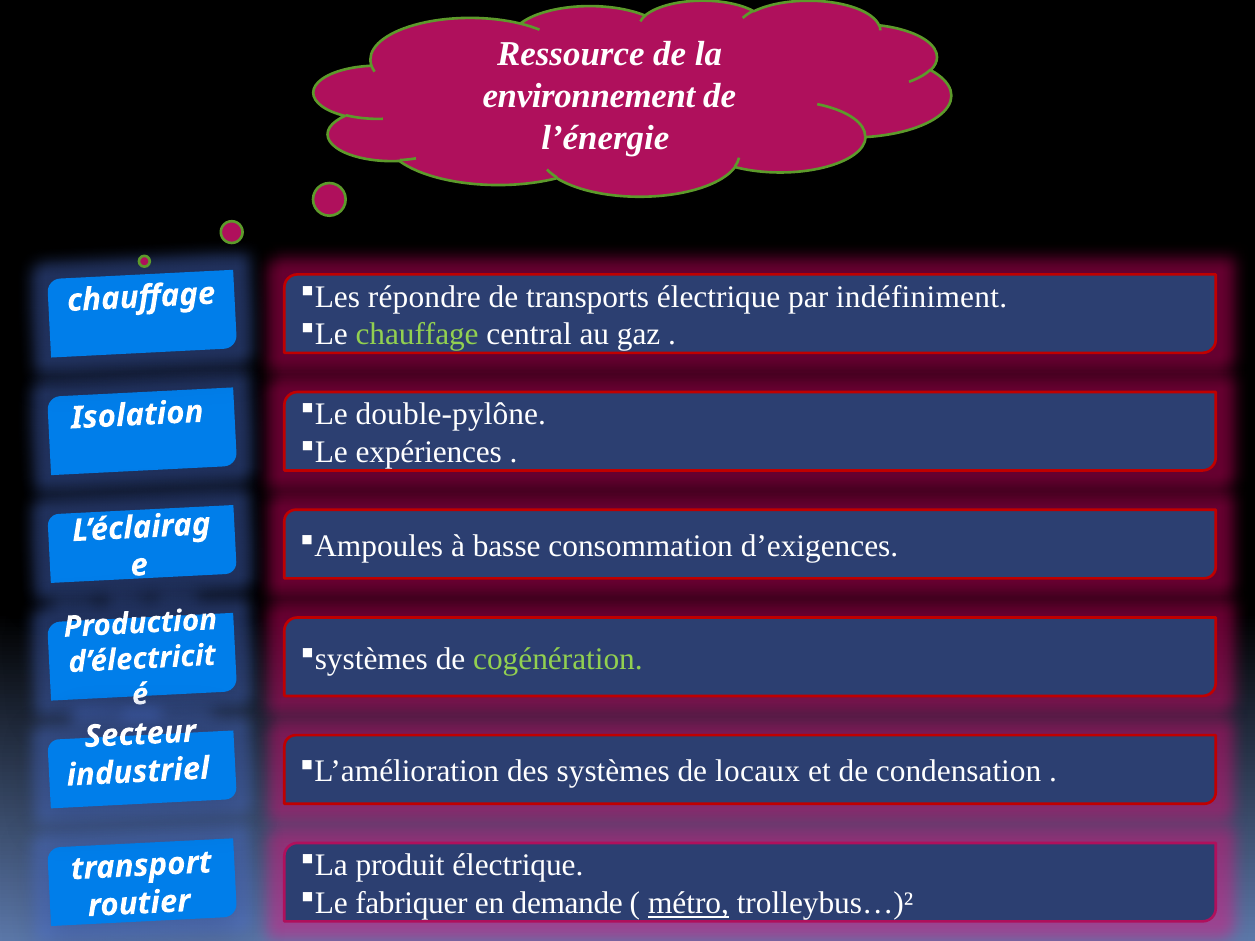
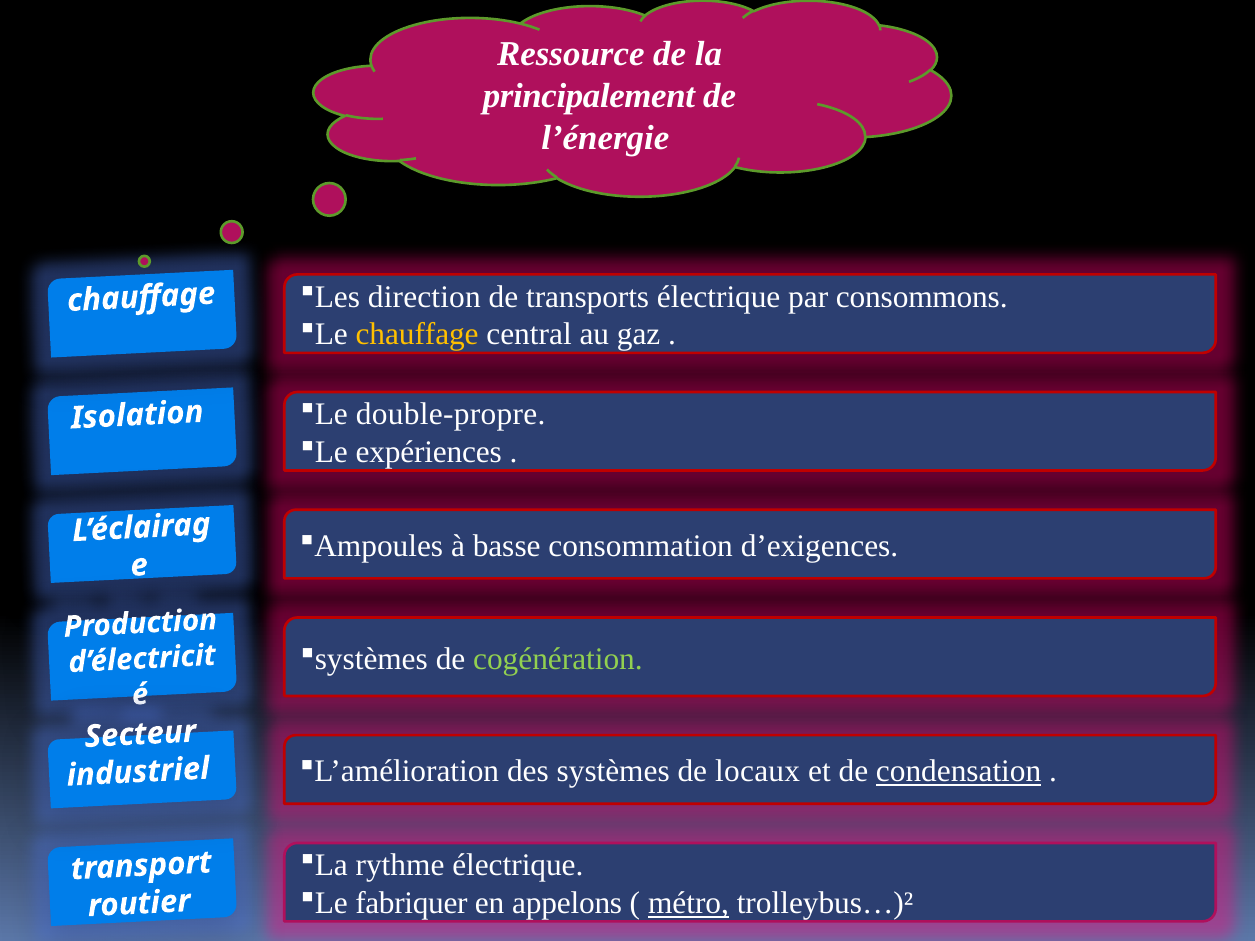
environnement: environnement -> principalement (589, 96)
répondre: répondre -> direction (424, 297)
indéfiniment: indéfiniment -> consommons (922, 297)
chauffage colour: light green -> yellow (417, 335)
double-pylône: double-pylône -> double-propre (451, 415)
condensation underline: none -> present (959, 772)
produit: produit -> rythme (400, 866)
demande: demande -> appelons (567, 903)
